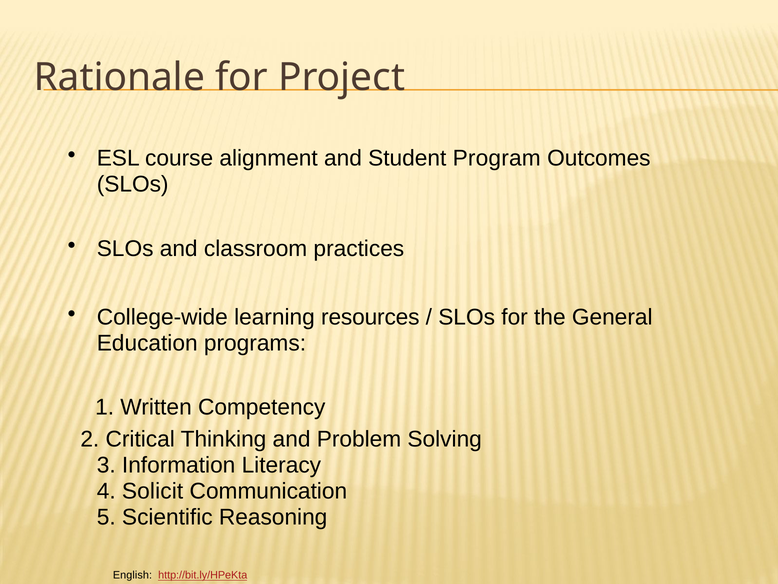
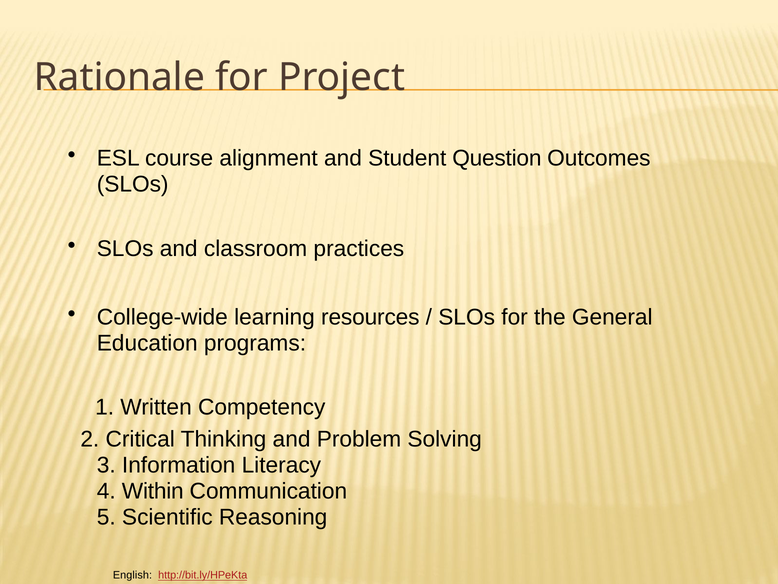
Program: Program -> Question (497, 158)
Solicit: Solicit -> Within (153, 491)
